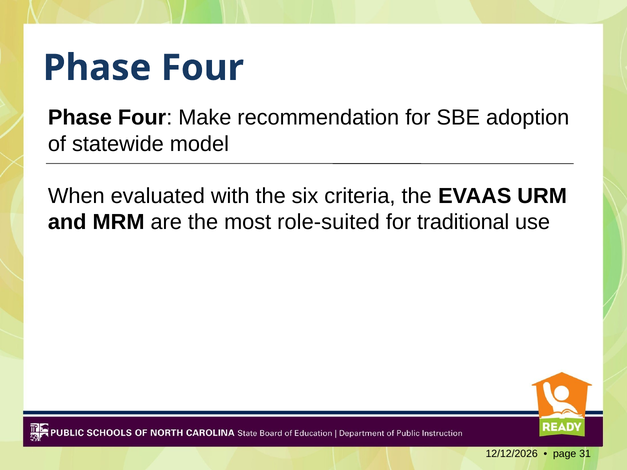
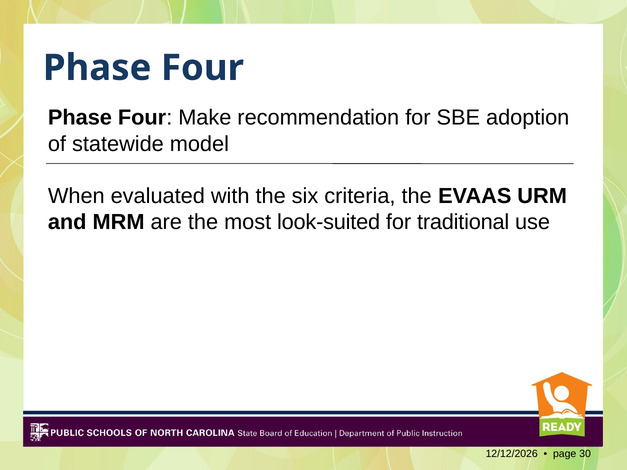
role-suited: role-suited -> look-suited (329, 222)
31: 31 -> 30 (585, 454)
